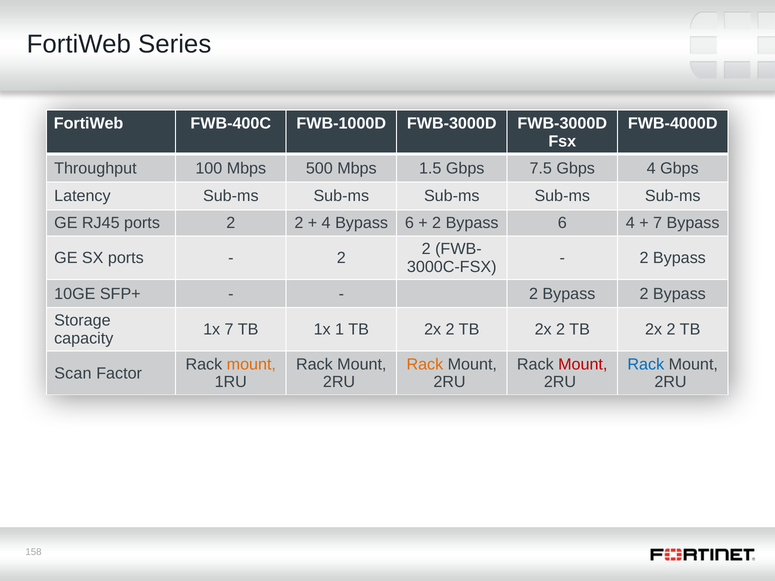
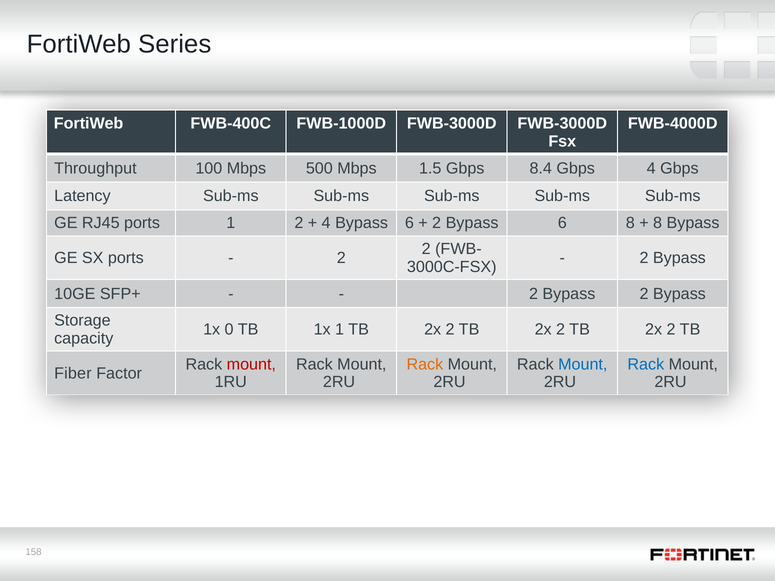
7.5: 7.5 -> 8.4 (541, 168)
ports 2: 2 -> 1 (231, 223)
6 4: 4 -> 8 (630, 223)
7: 7 -> 8 (658, 223)
1x 7: 7 -> 0 (229, 330)
mount colour: orange -> red (251, 364)
Mount colour: red -> blue (583, 364)
Scan: Scan -> Fiber (73, 373)
